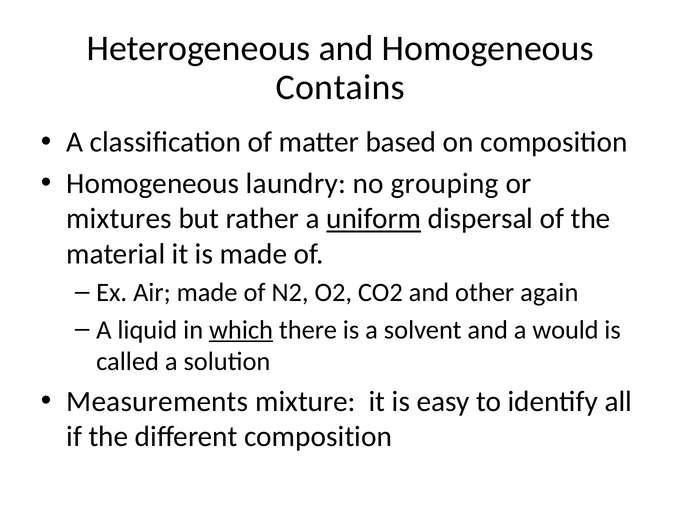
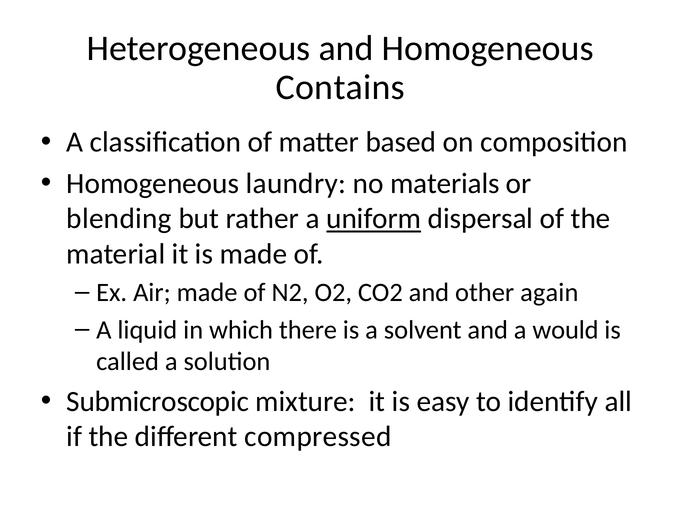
grouping: grouping -> materials (445, 183)
mixtures: mixtures -> blending (119, 219)
which underline: present -> none (241, 330)
Measurements: Measurements -> Submicroscopic (158, 401)
different composition: composition -> compressed (318, 436)
